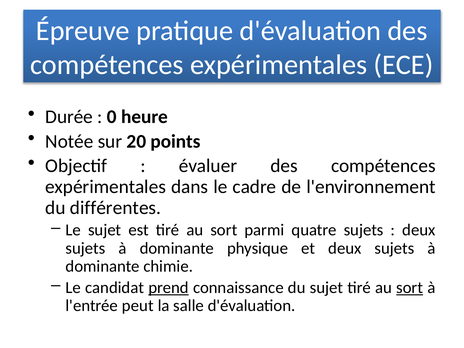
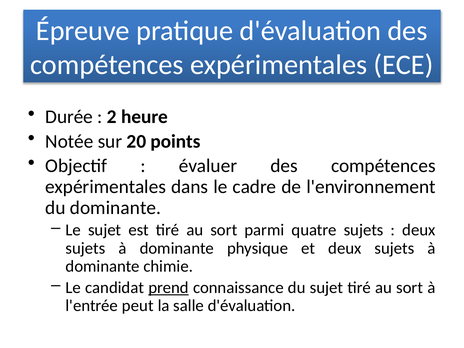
0: 0 -> 2 (112, 117)
du différentes: différentes -> dominante (115, 208)
sort underline: present -> none (410, 288)
